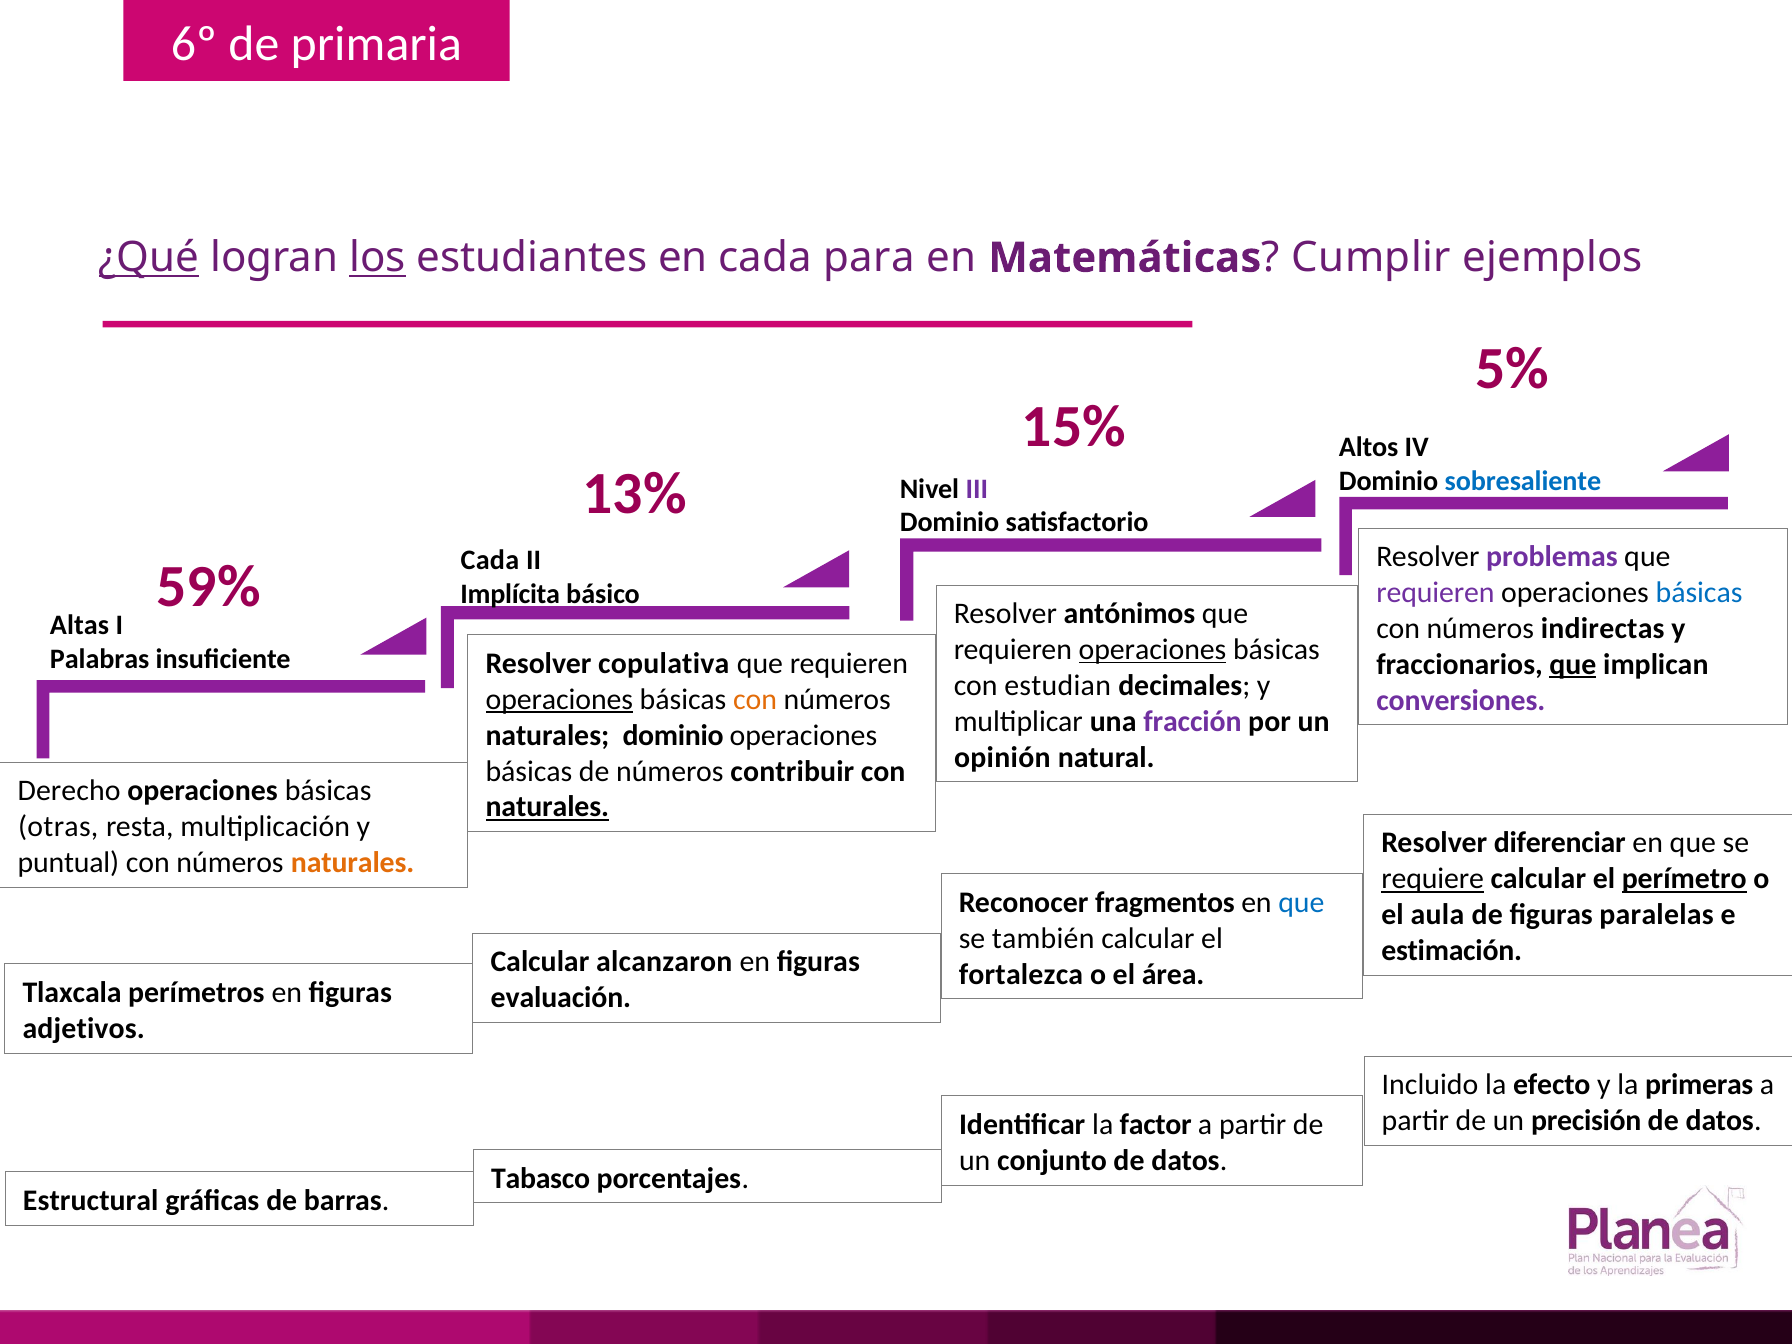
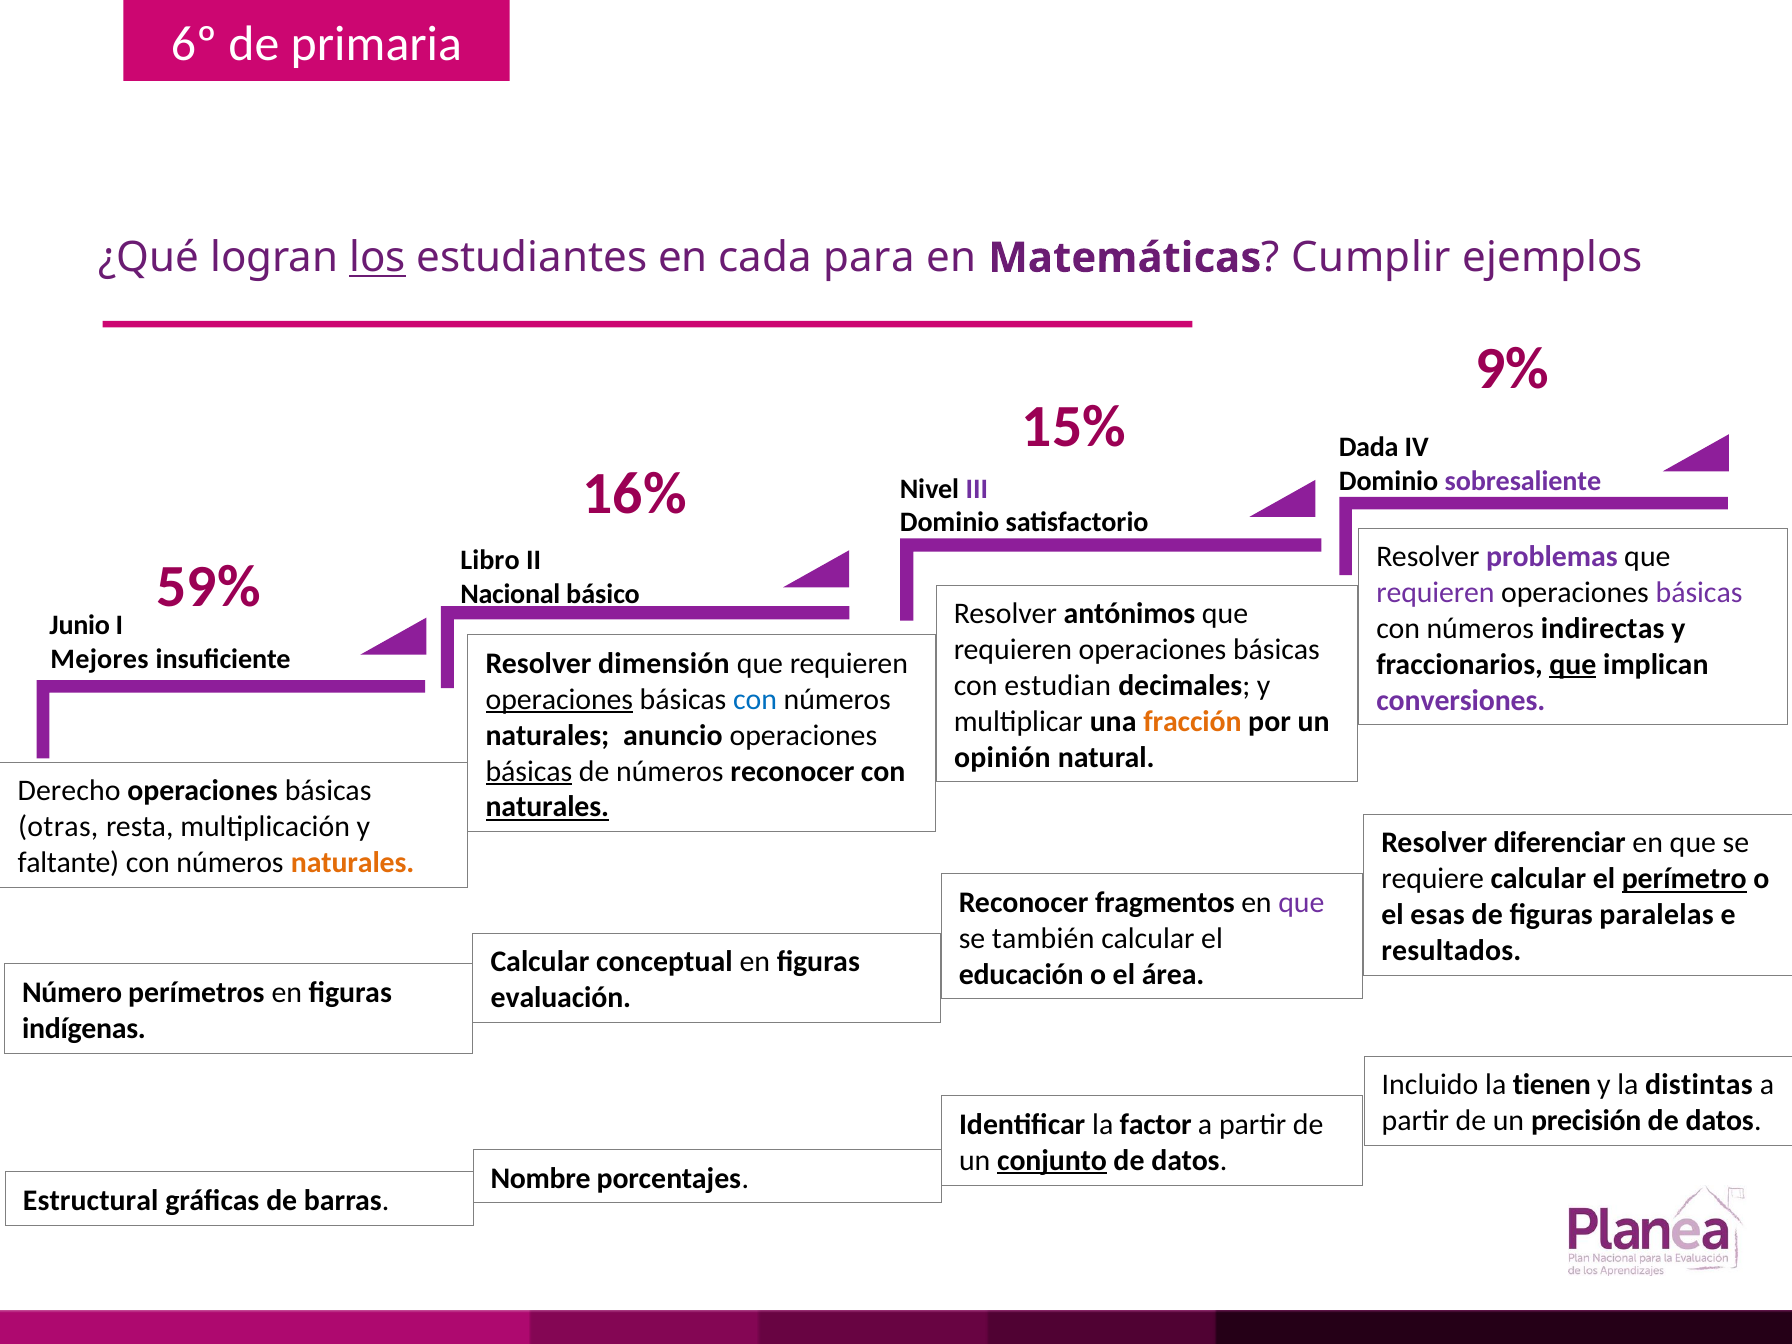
¿Qué underline: present -> none (149, 258)
5%: 5% -> 9% (1512, 369)
Altos: Altos -> Dada (1369, 447)
sobresaliente colour: blue -> purple (1523, 481)
13%: 13% -> 16% (635, 494)
Cada: Cada -> Libro (490, 560)
básicas colour: blue -> purple (1699, 593)
Implícita: Implícita -> Nacional (510, 594)
Altas: Altas -> Junio (80, 626)
operaciones underline: present -> none (1153, 650)
Palabras: Palabras -> Mejores (99, 659)
copulativa: copulativa -> dimensión (664, 664)
con colour: orange -> blue (755, 699)
fracción colour: purple -> orange (1192, 721)
naturales dominio: dominio -> anuncio (673, 735)
básicas underline: none -> present (529, 771)
números contribuir: contribuir -> reconocer (792, 771)
puntual: puntual -> faltante (68, 863)
requiere underline: present -> none (1433, 879)
que colour: blue -> purple (1301, 903)
aula: aula -> esas (1437, 915)
estimación: estimación -> resultados (1451, 950)
alcanzaron: alcanzaron -> conceptual (664, 962)
fortalezca: fortalezca -> educación (1021, 974)
Tlaxcala: Tlaxcala -> Número (72, 993)
adjetivos: adjetivos -> indígenas (84, 1028)
efecto: efecto -> tienen (1552, 1085)
primeras: primeras -> distintas (1699, 1085)
conjunto underline: none -> present (1052, 1160)
Tabasco: Tabasco -> Nombre (541, 1178)
